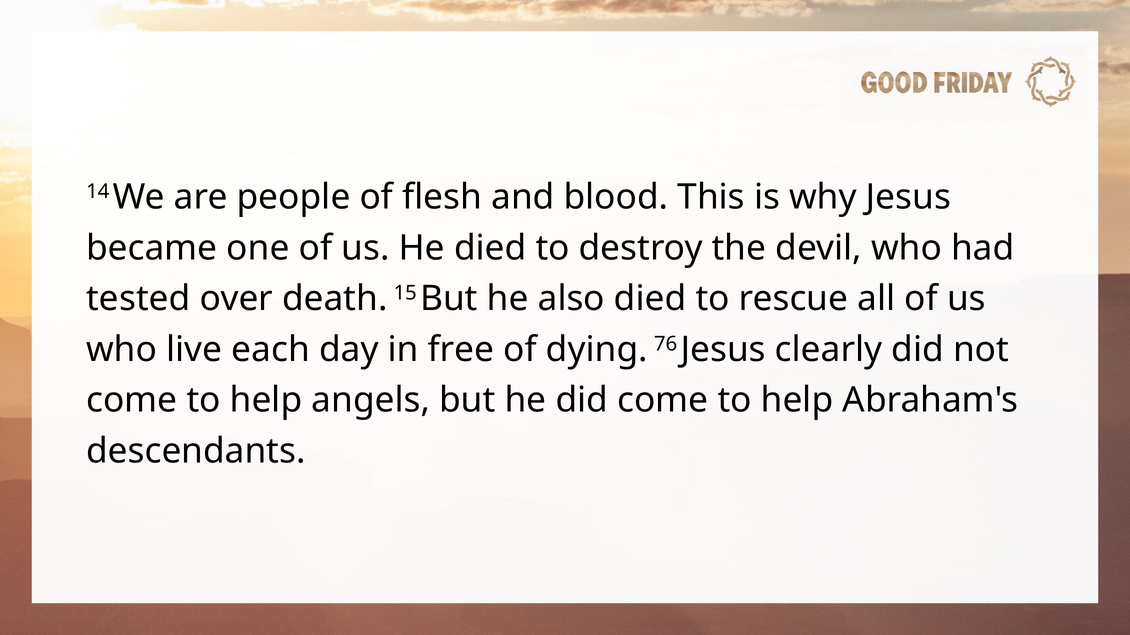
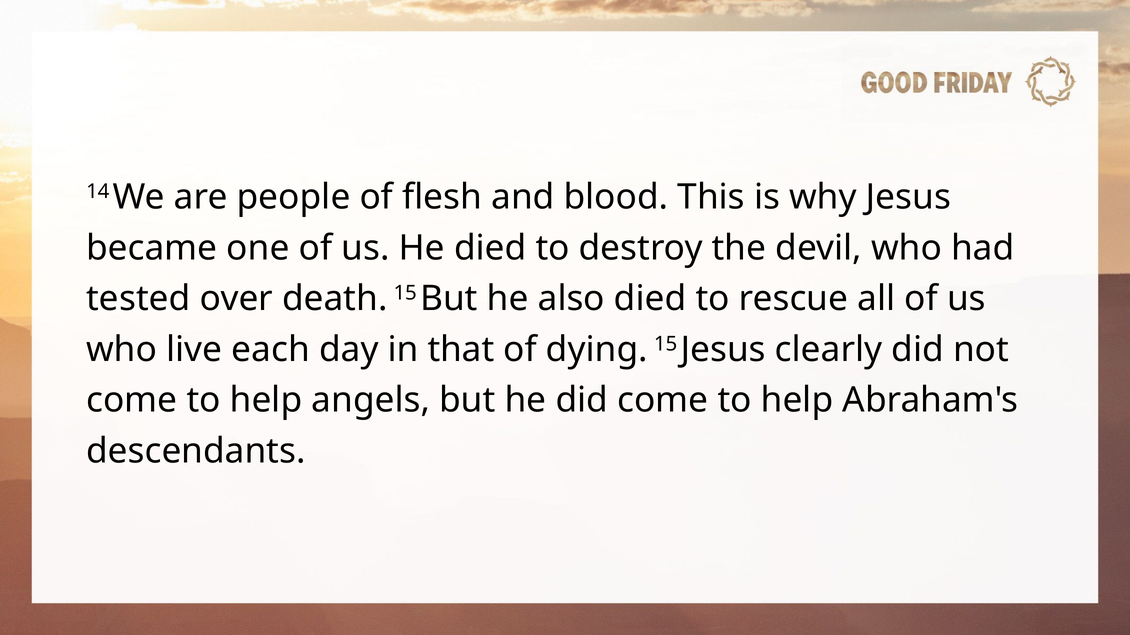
free: free -> that (461, 350)
dying 76: 76 -> 15 (666, 344)
